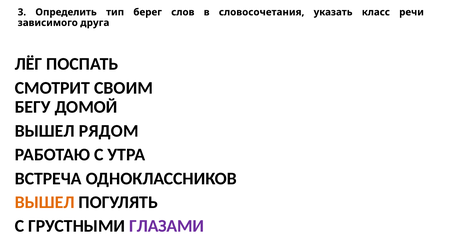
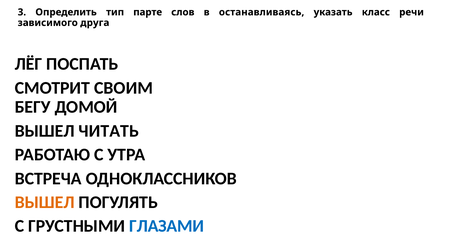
берег: берег -> парте (148, 12)
словосочетания: словосочетания -> останавливаясь (262, 12)
РЯДОМ: РЯДОМ -> ЧИТАТЬ (109, 131)
ГЛАЗАМИ colour: purple -> blue (167, 227)
